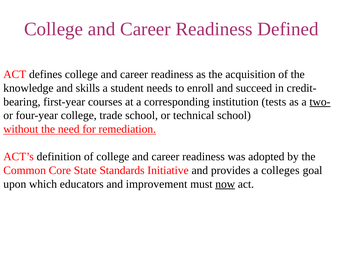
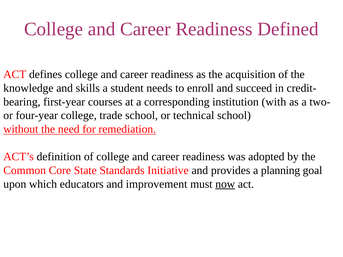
tests: tests -> with (274, 102)
two- underline: present -> none (320, 102)
colleges: colleges -> planning (281, 170)
